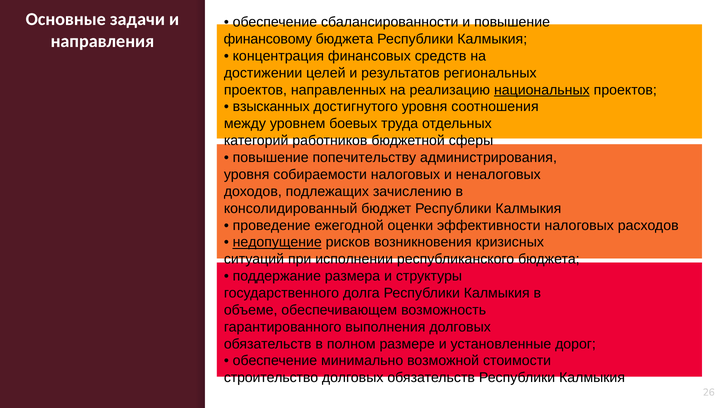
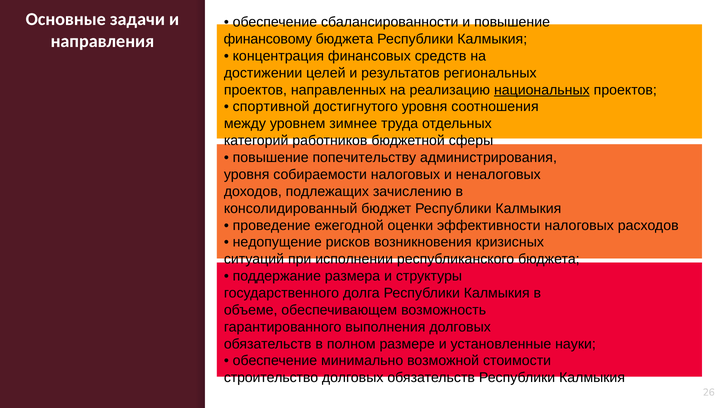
взысканных: взысканных -> спортивной (271, 107)
боевых: боевых -> зимнее (353, 124)
недопущение underline: present -> none (277, 242)
дорог: дорог -> науки (576, 344)
